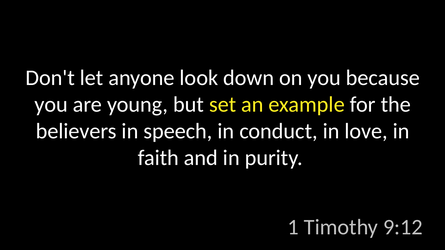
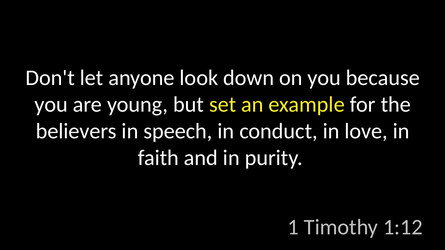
9:12: 9:12 -> 1:12 (403, 227)
